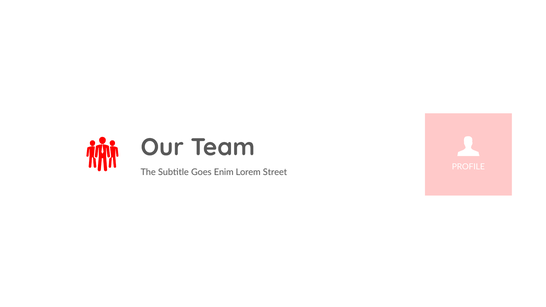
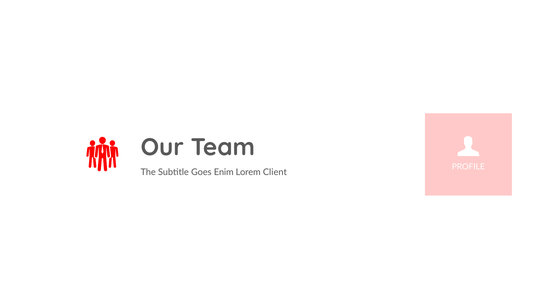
Street: Street -> Client (275, 172)
